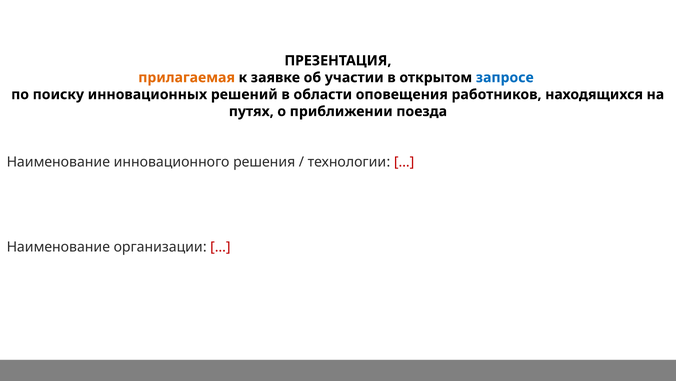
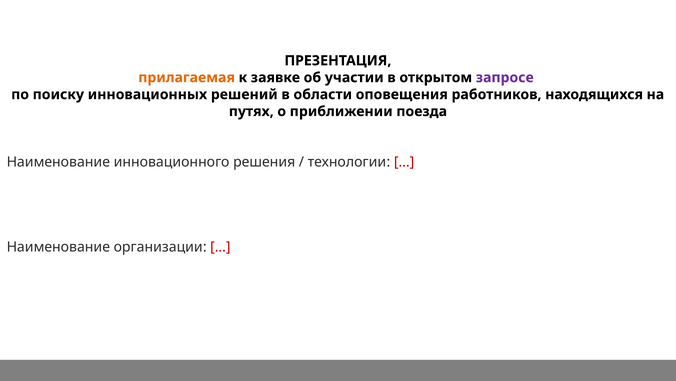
запросе colour: blue -> purple (505, 77)
